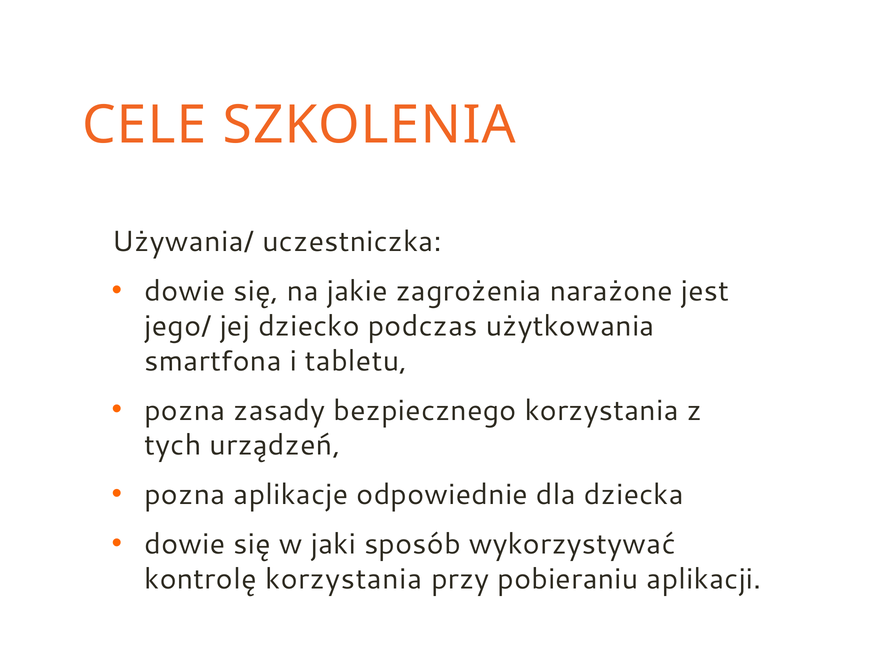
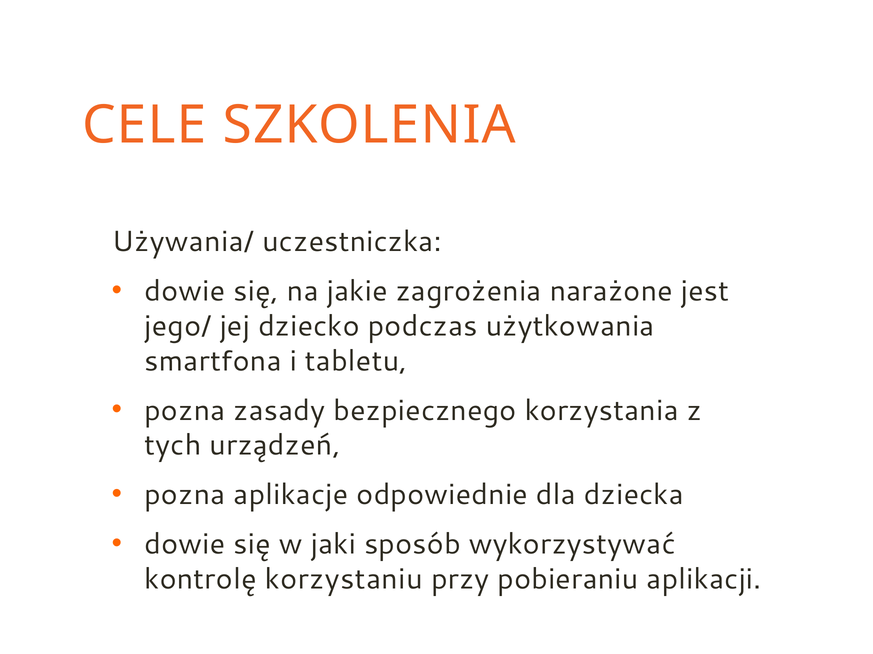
kontrolę korzystania: korzystania -> korzystaniu (344, 580)
